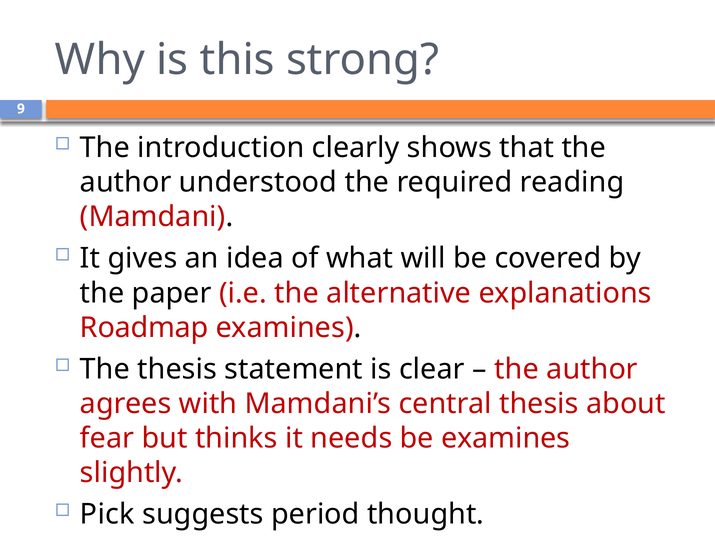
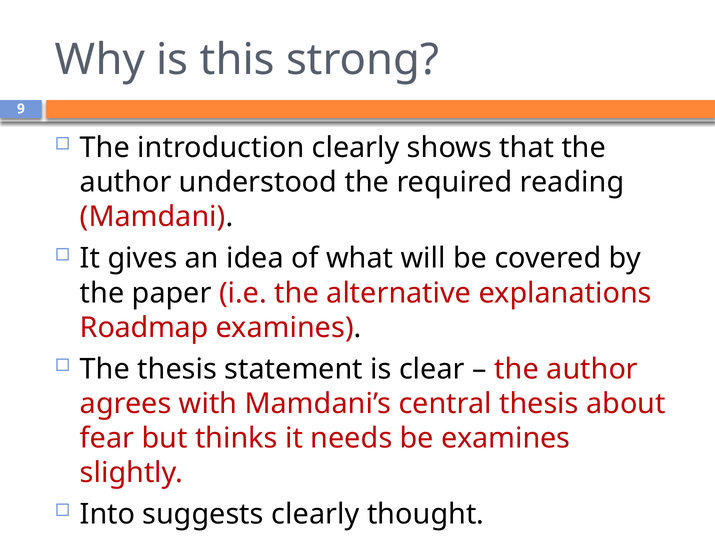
Pick: Pick -> Into (108, 514)
suggests period: period -> clearly (315, 514)
